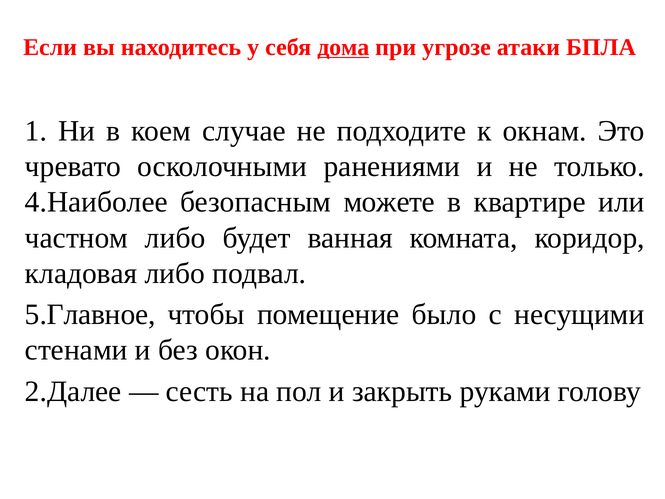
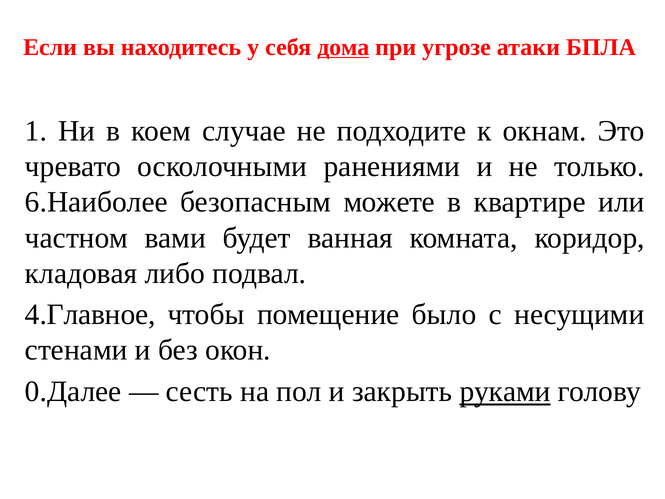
4.Наиболее: 4.Наиболее -> 6.Наиболее (96, 202)
частном либо: либо -> вами (175, 238)
5.Главное: 5.Главное -> 4.Главное (90, 315)
2.Далее: 2.Далее -> 0.Далее (73, 391)
руками underline: none -> present (505, 391)
